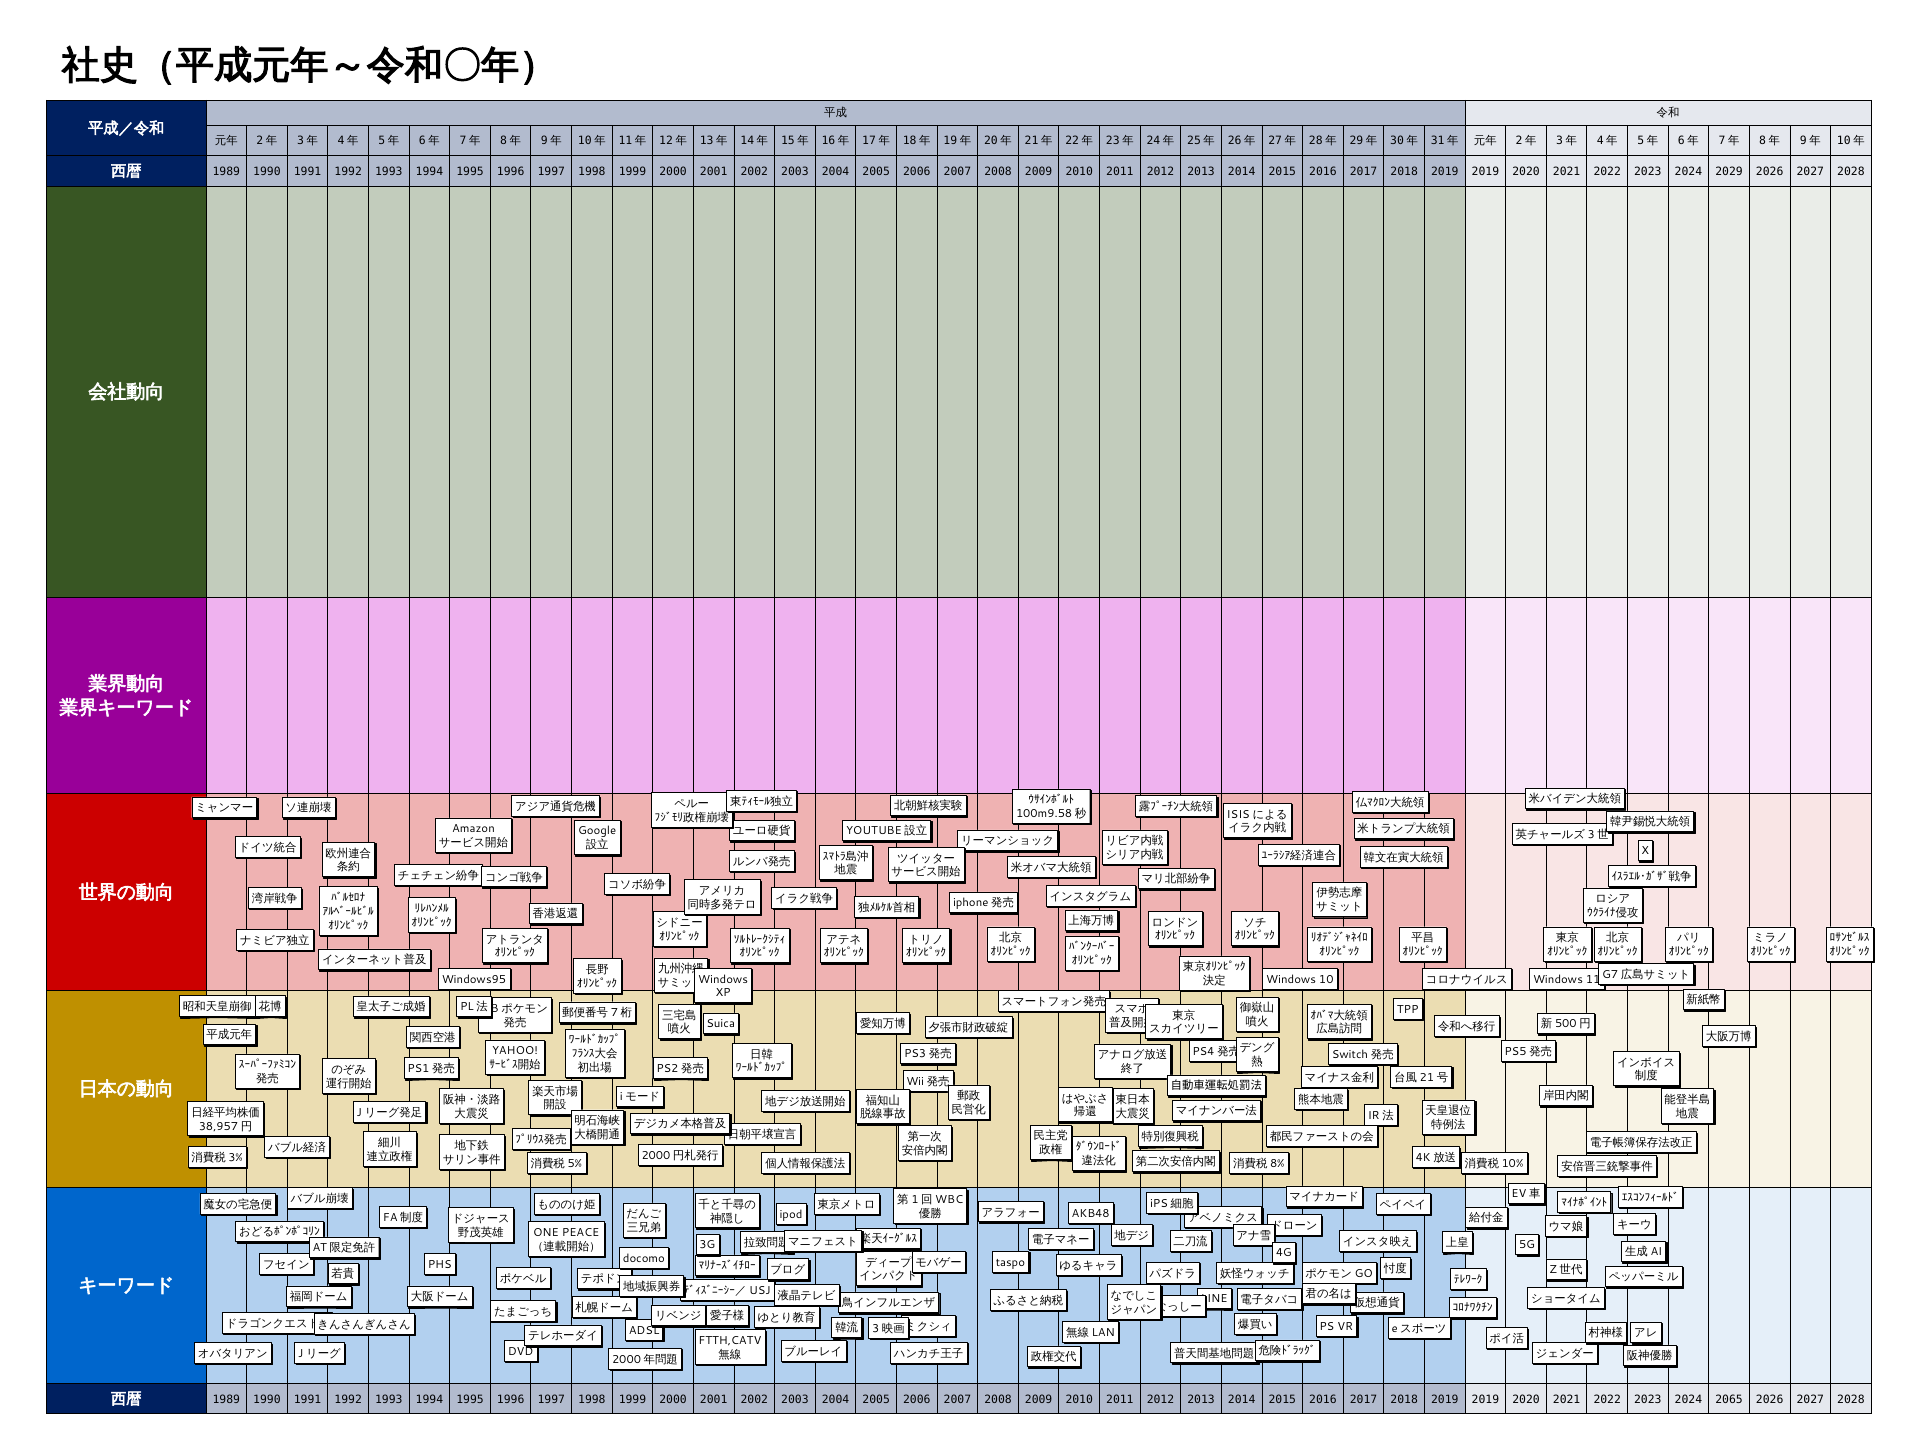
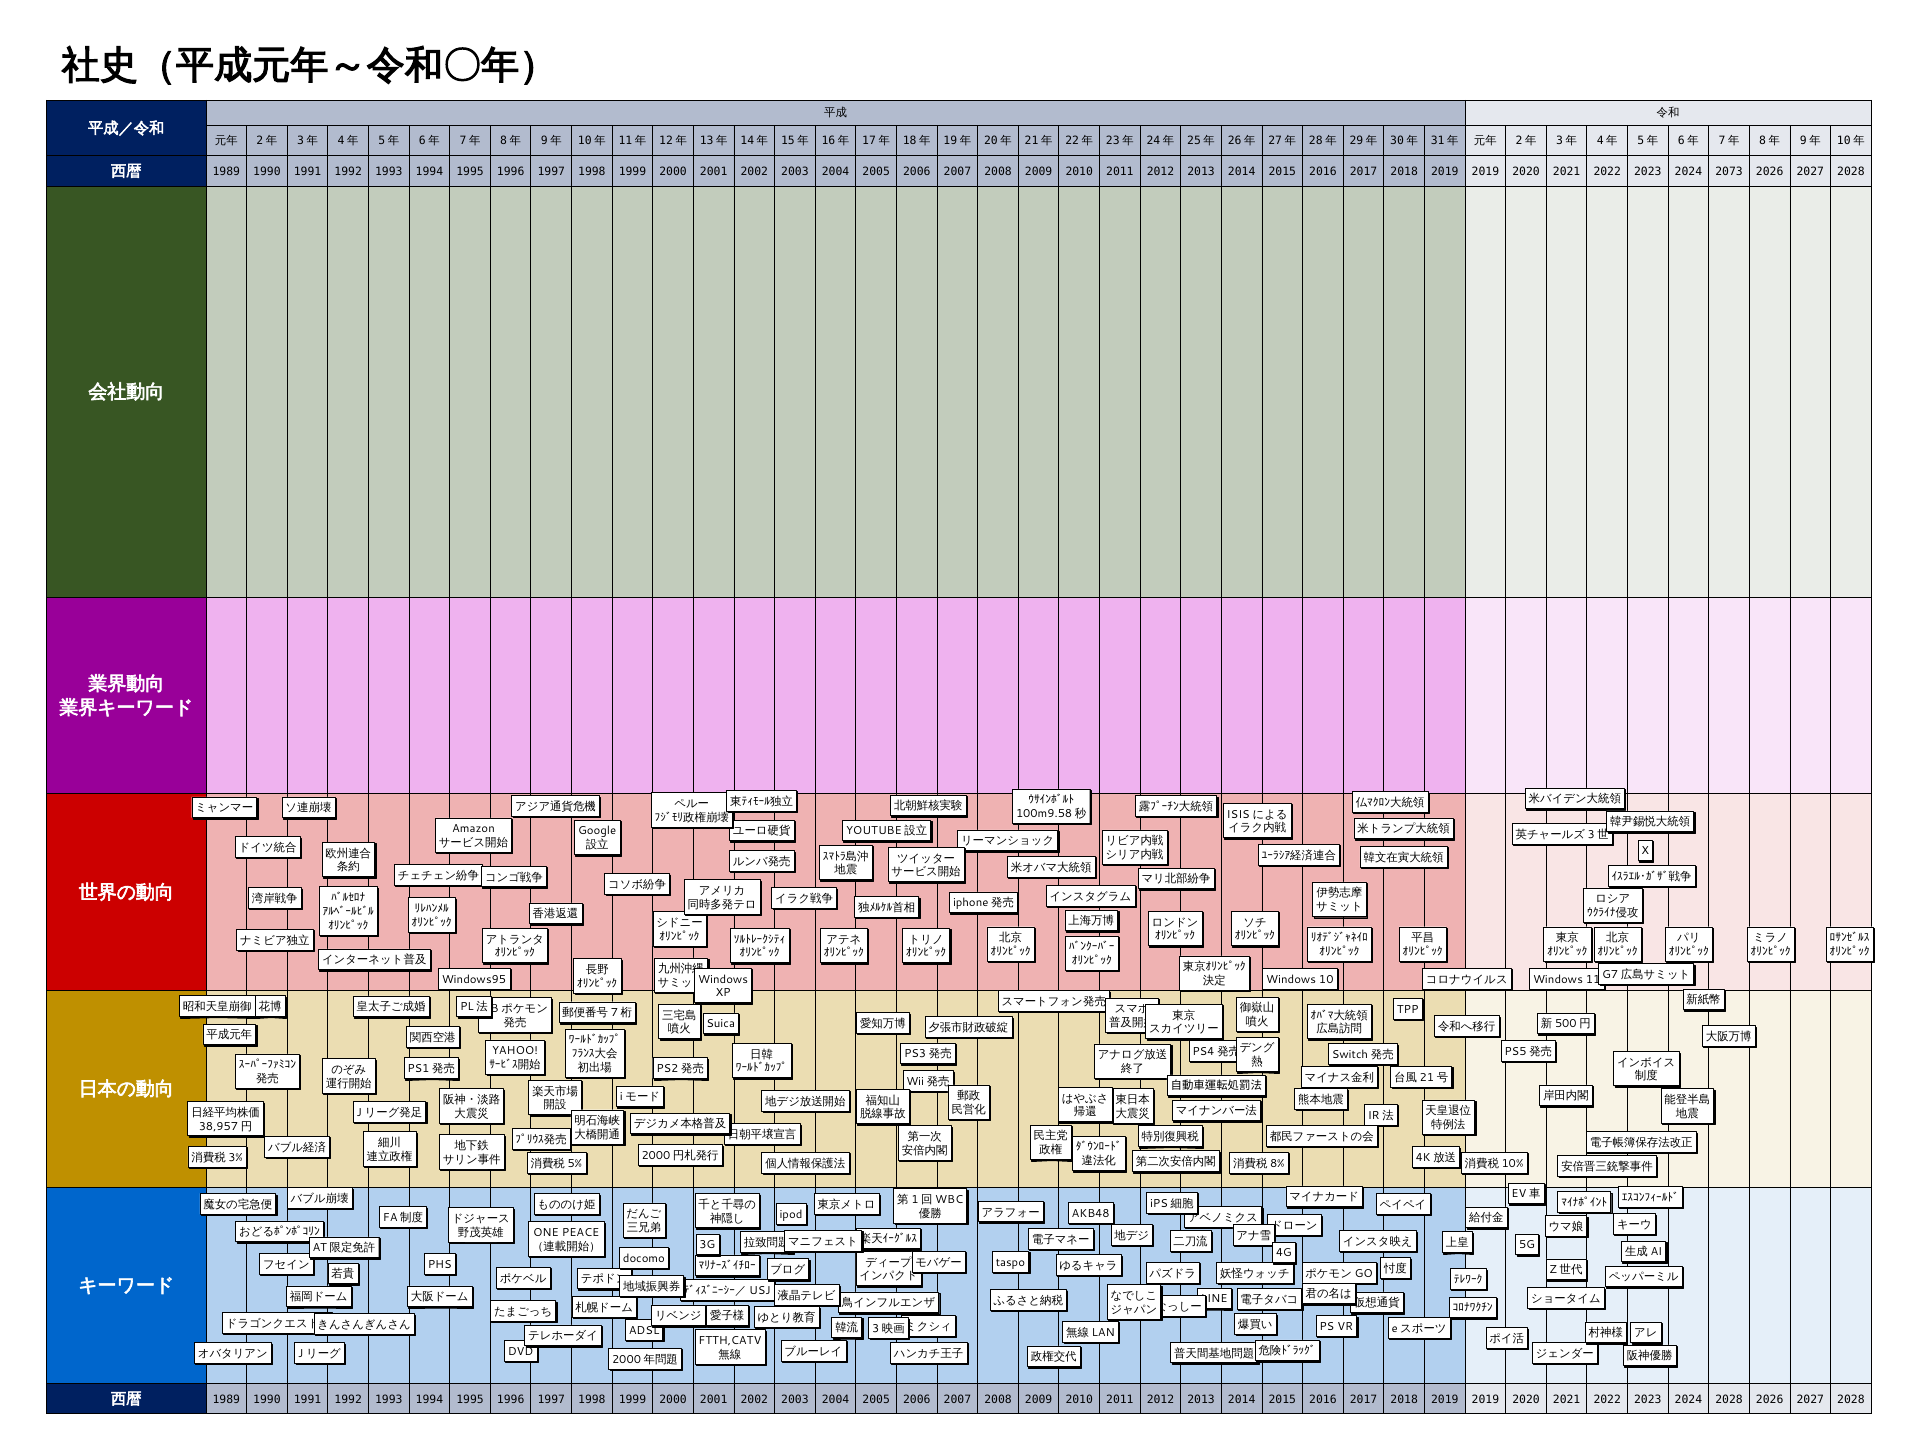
2029: 2029 -> 2073 (1729, 172)
2024 2065: 2065 -> 2028 (1729, 1400)
